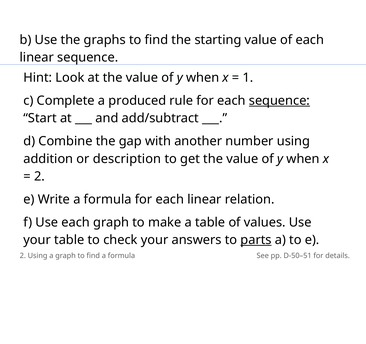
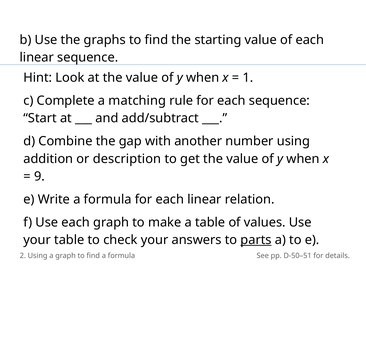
produced: produced -> matching (137, 101)
sequence underline: present -> none (279, 101)
2: 2 -> 9 (39, 176)
